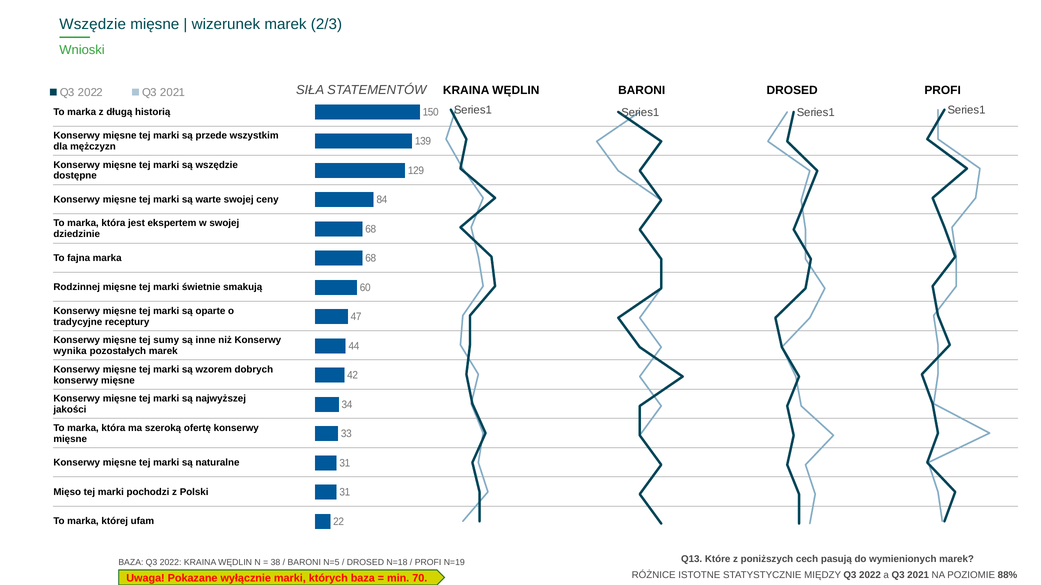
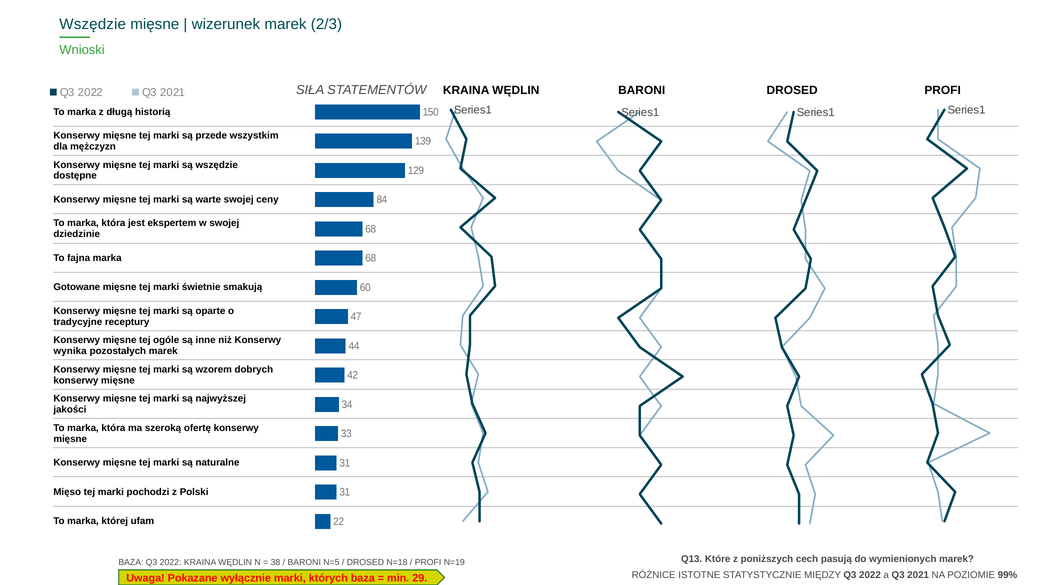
Rodzinnej: Rodzinnej -> Gotowane (77, 287)
sumy: sumy -> ogóle (166, 341)
88%: 88% -> 99% (1007, 576)
70: 70 -> 29 (420, 579)
